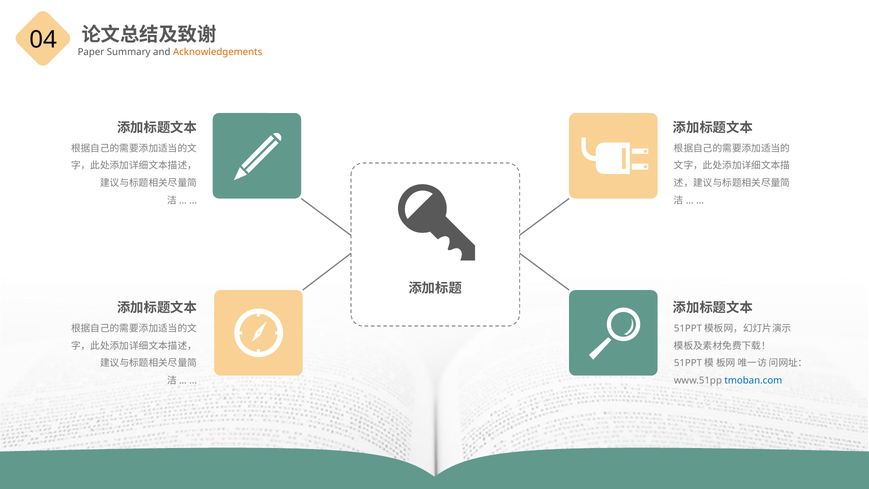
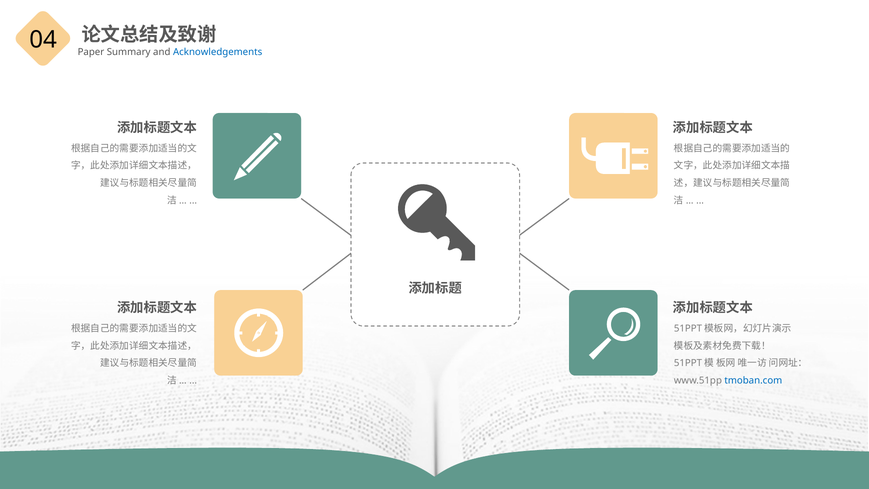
Acknowledgements colour: orange -> blue (218, 52)
